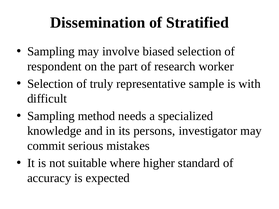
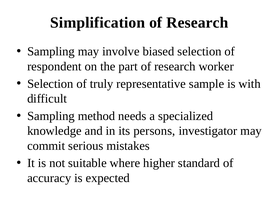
Dissemination: Dissemination -> Simplification (98, 23)
Stratified: Stratified -> Research (197, 23)
